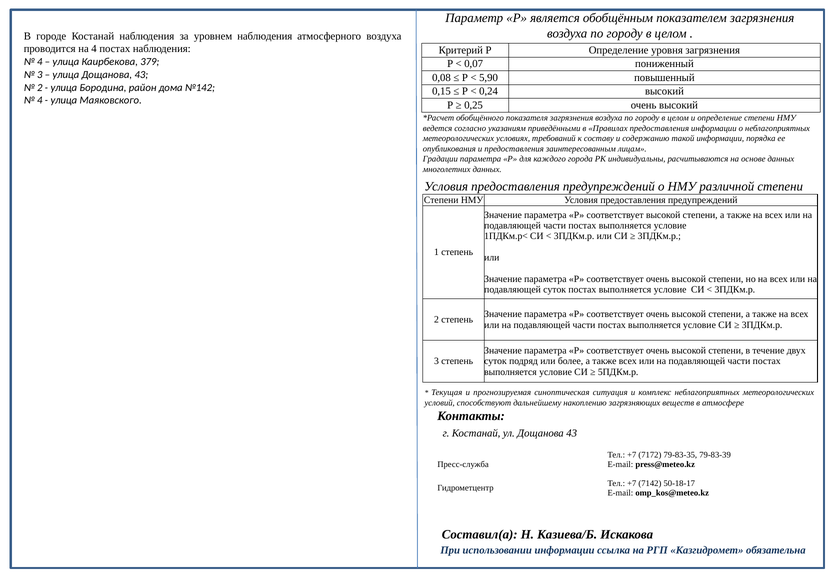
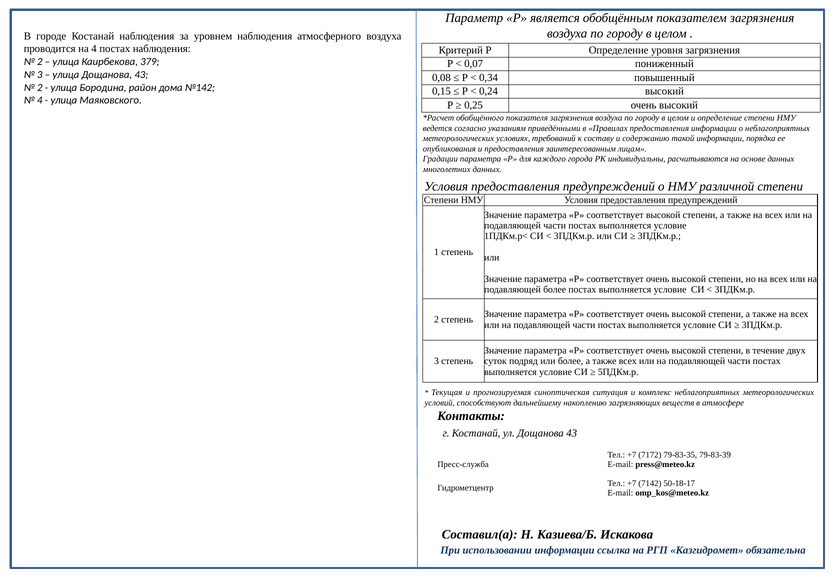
4: 4 -> 2 (40, 62)
5,90: 5,90 -> 0,34 (489, 78)
подавляющей суток: суток -> более (555, 290)
